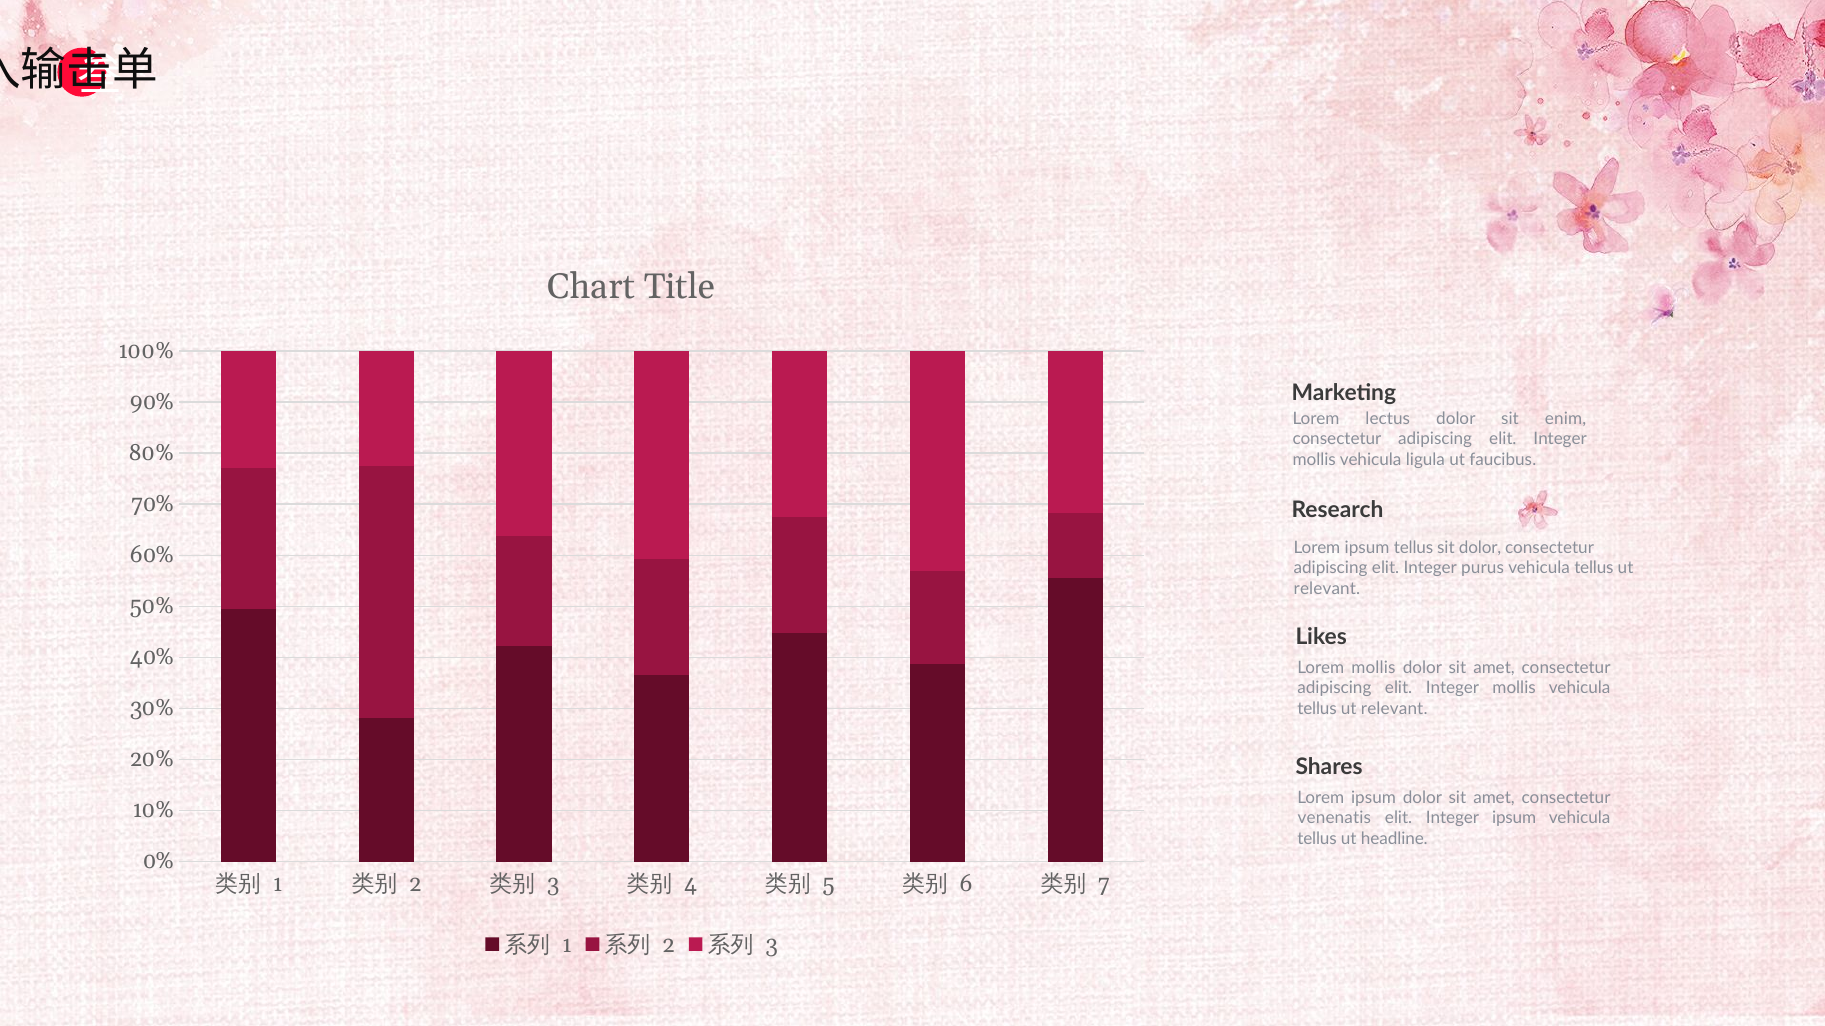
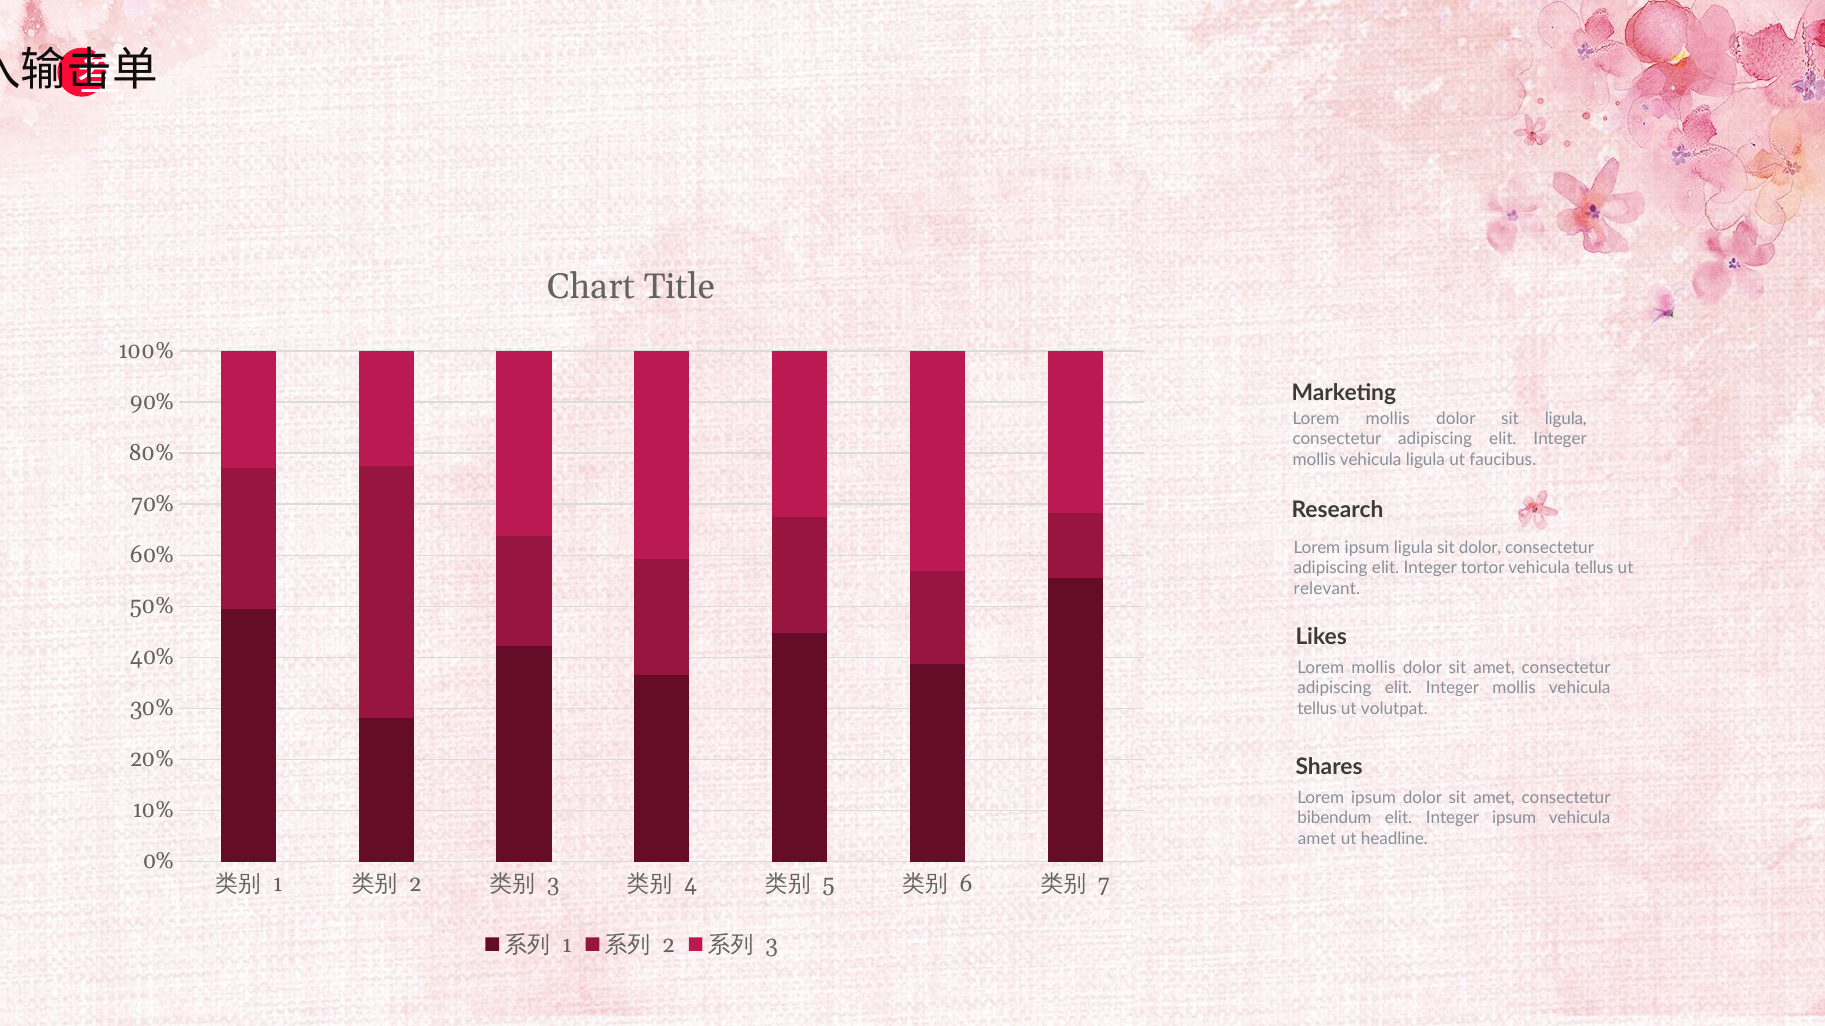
lectus: lectus -> mollis (1388, 419)
sit enim: enim -> ligula (1566, 419)
ipsum tellus: tellus -> ligula (1413, 548)
purus: purus -> tortor (1483, 568)
relevant: relevant -> volutpat (1394, 709)
venenatis: venenatis -> bibendum (1335, 819)
tellus: tellus -> amet (1317, 839)
